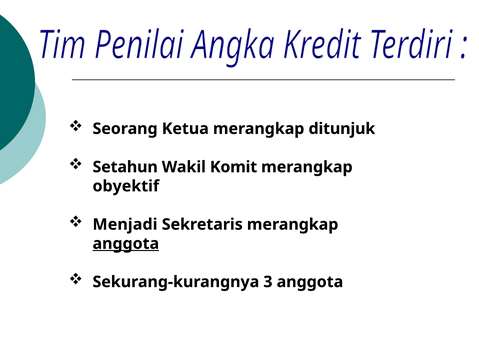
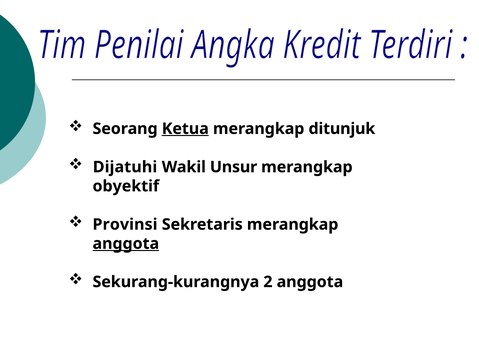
Ketua underline: none -> present (185, 129)
Setahun: Setahun -> Dijatuhi (125, 167)
Komit: Komit -> Unsur (234, 167)
Menjadi: Menjadi -> Provinsi (125, 225)
3: 3 -> 2 (268, 282)
